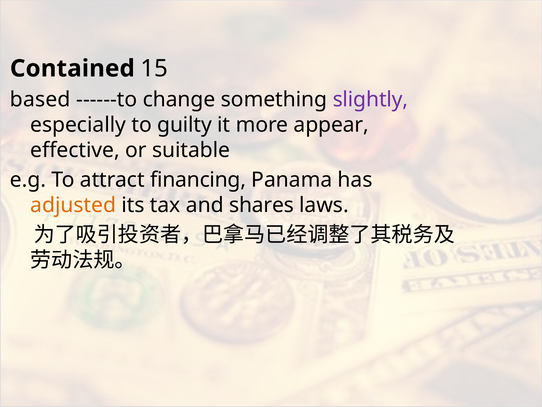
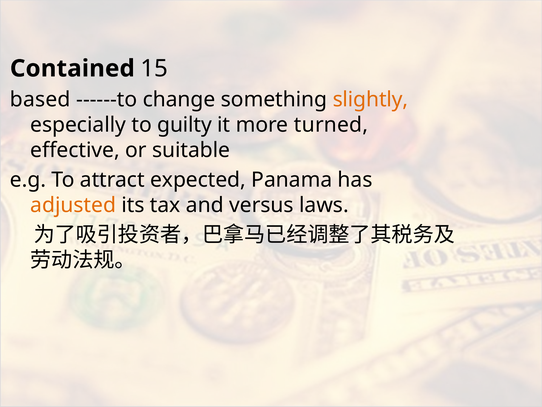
slightly colour: purple -> orange (370, 100)
appear: appear -> turned (331, 125)
financing: financing -> expected (198, 180)
shares: shares -> versus (261, 205)
